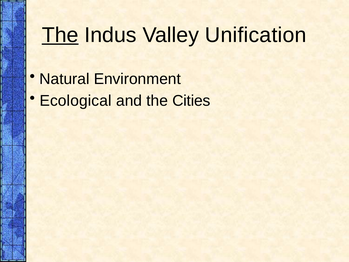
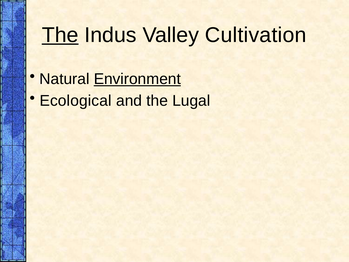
Unification: Unification -> Cultivation (256, 35)
Environment underline: none -> present (137, 79)
Cities: Cities -> Lugal (191, 101)
